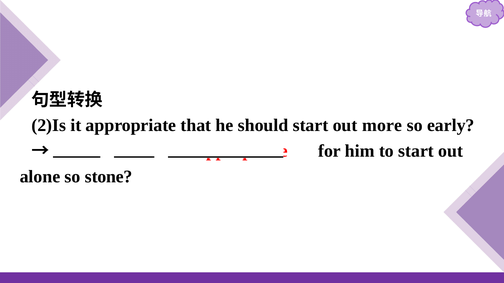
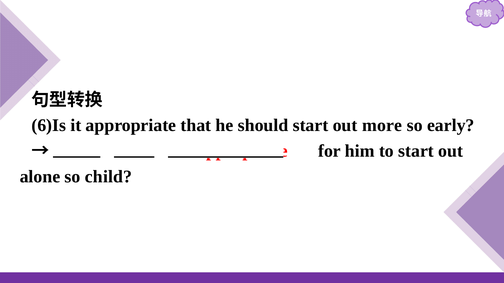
2)Is: 2)Is -> 6)Is (49, 126)
stone: stone -> child (109, 177)
